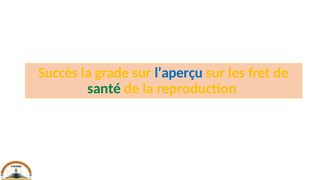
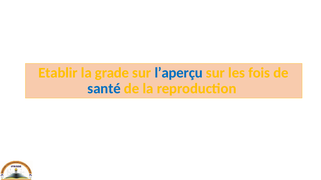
Succès: Succès -> Etablir (58, 73)
fret: fret -> fois (259, 73)
santé colour: green -> blue (104, 89)
